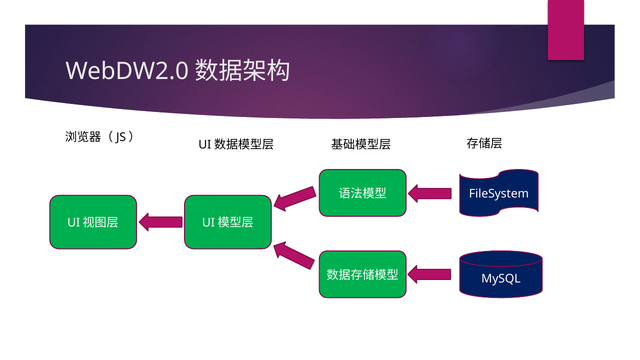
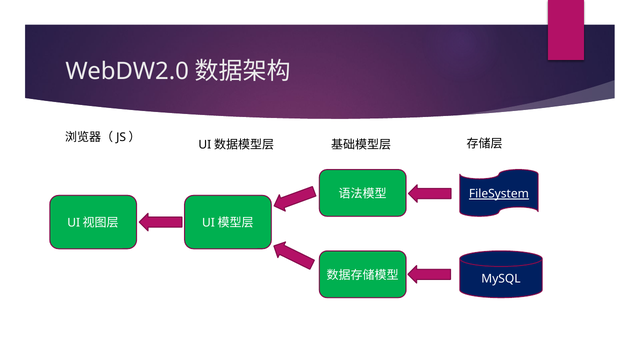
FileSystem underline: none -> present (499, 194)
